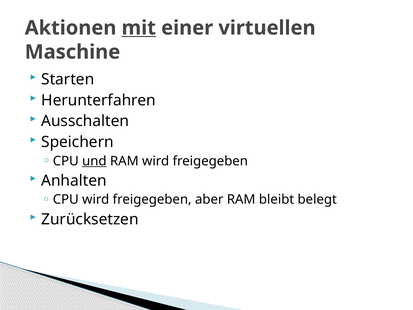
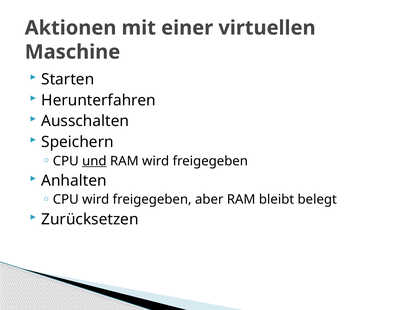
mit underline: present -> none (139, 28)
